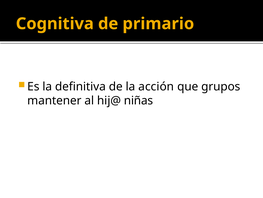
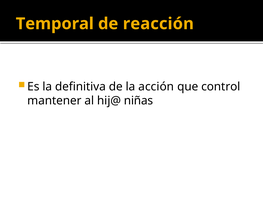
Cognitiva: Cognitiva -> Temporal (55, 24)
primario: primario -> reacción (158, 24)
grupos: grupos -> control (221, 86)
